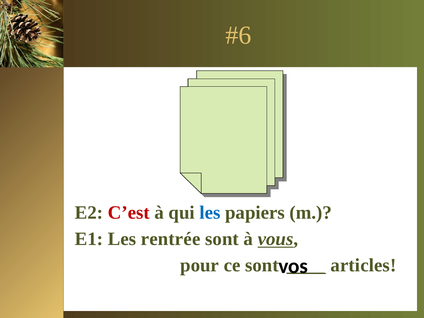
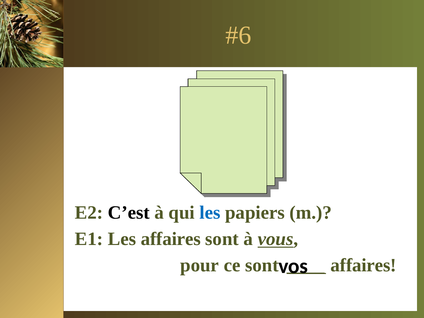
C’est colour: red -> black (129, 213)
Les rentrée: rentrée -> affaires (171, 239)
articles: articles -> affaires (364, 265)
